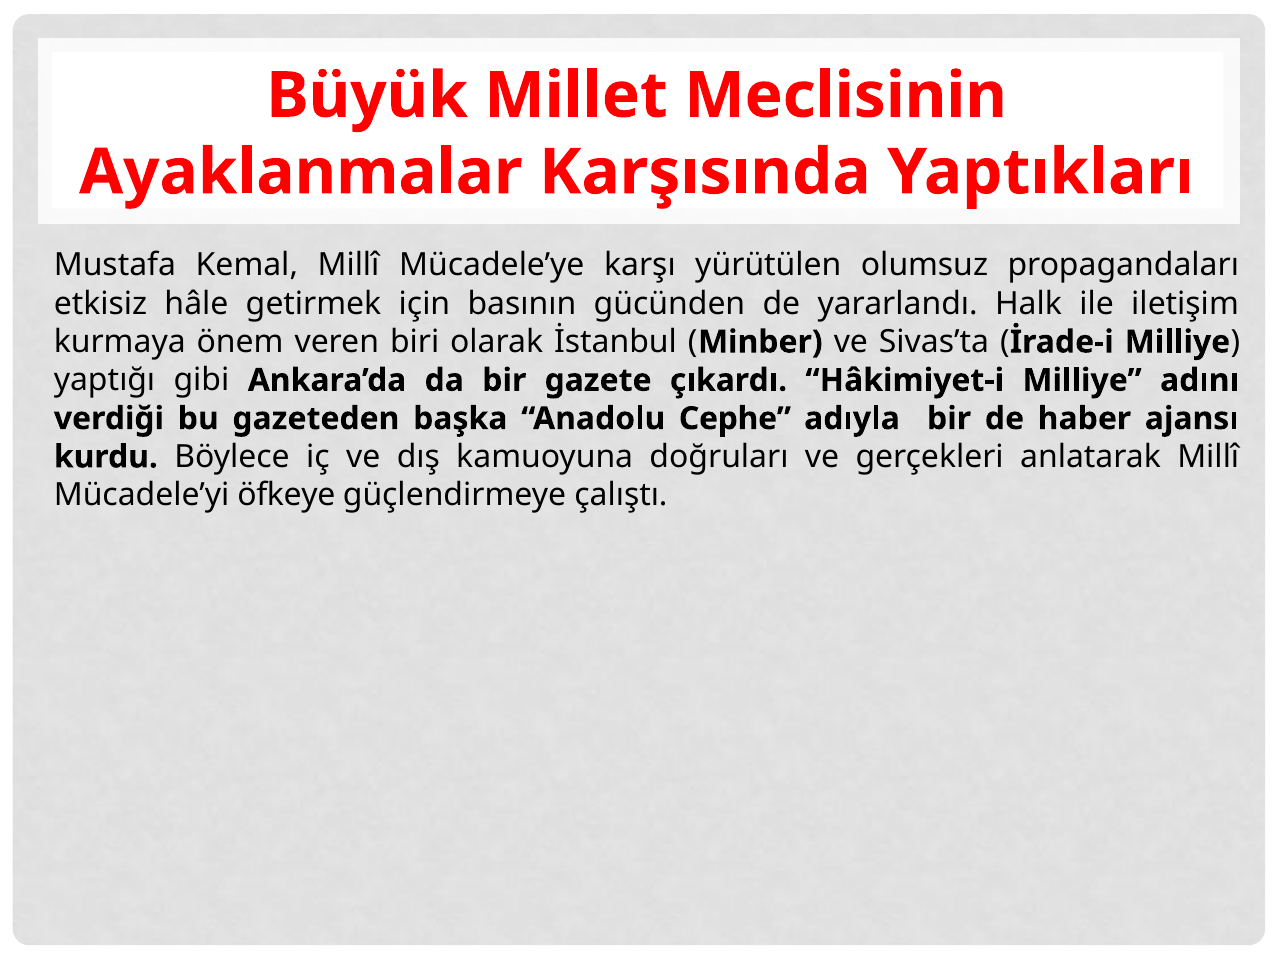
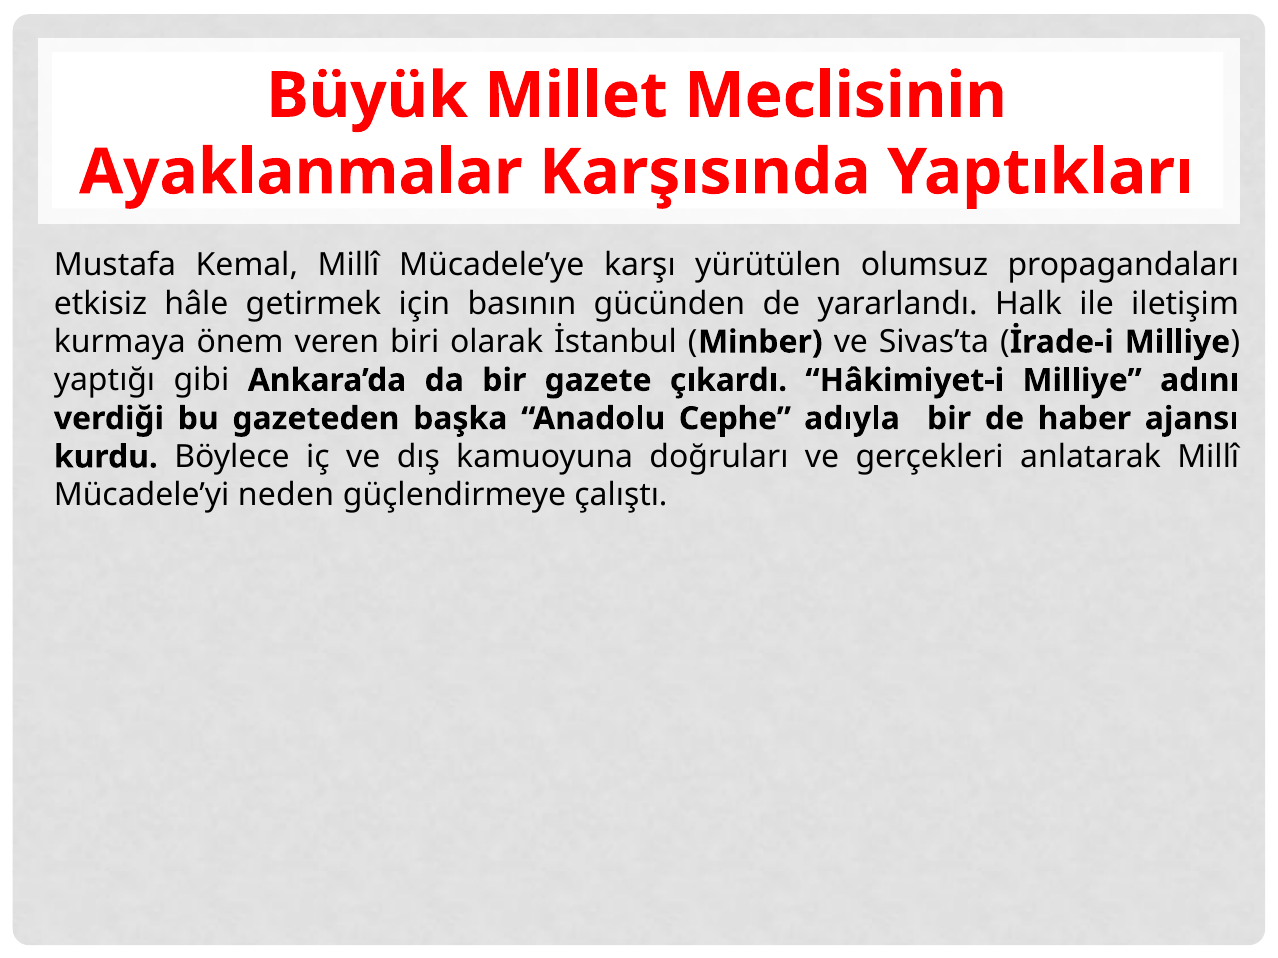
öfkeye: öfkeye -> neden (286, 496)
